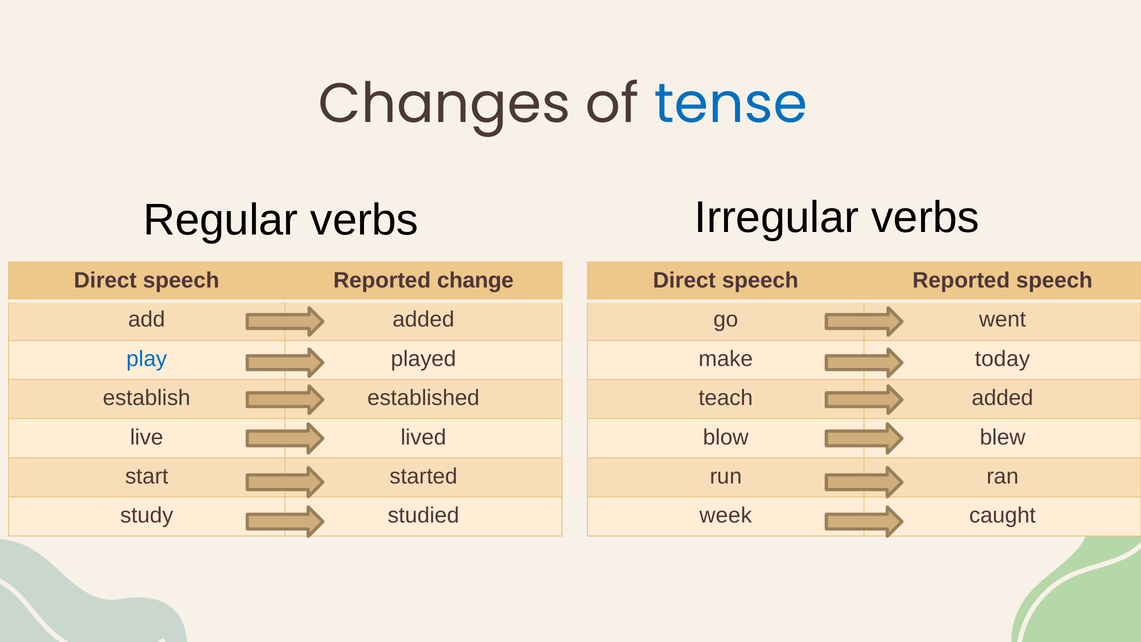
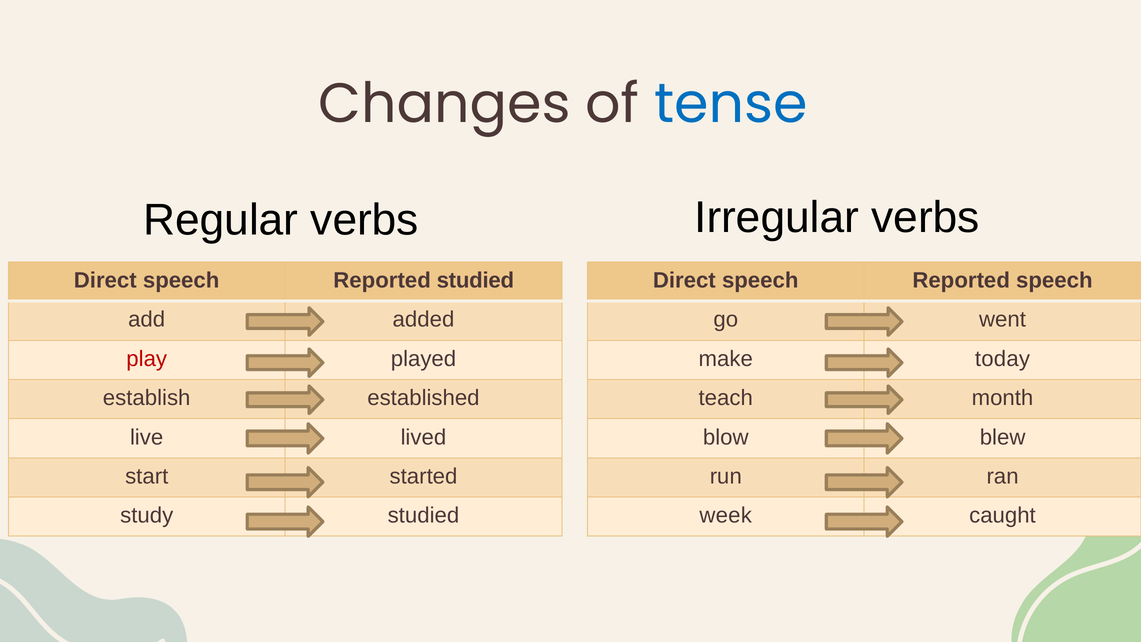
Reported change: change -> studied (475, 280)
play colour: blue -> red (147, 359)
teach added: added -> month (1002, 398)
